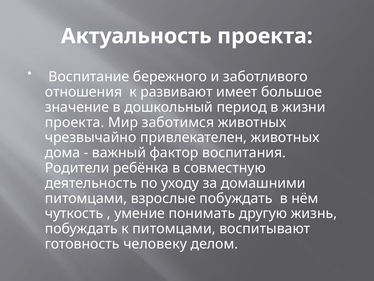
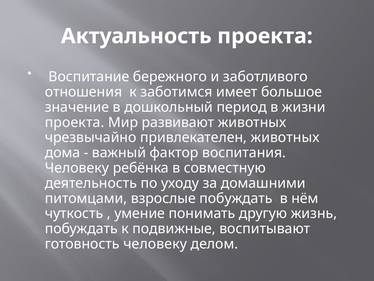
развивают: развивают -> заботимся (176, 92)
заботимся: заботимся -> развивают (178, 122)
Родители: Родители -> Человеку (77, 168)
к питомцами: питомцами -> подвижные (174, 228)
